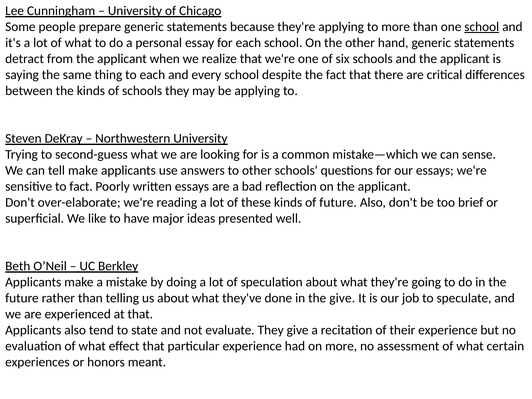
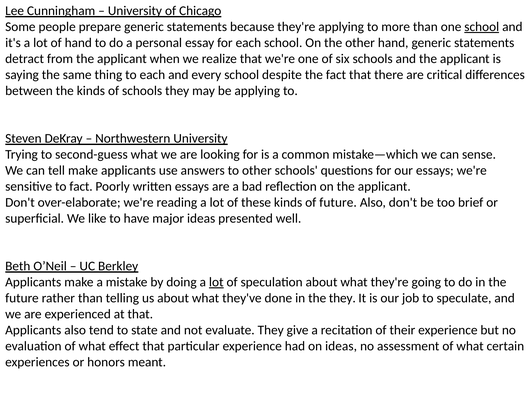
lot of what: what -> hand (78, 43)
lot underline: none -> present (216, 282)
the give: give -> they (342, 298)
on more: more -> ideas (341, 346)
